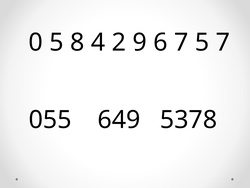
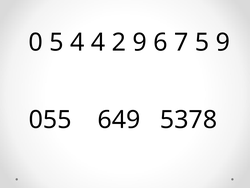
5 8: 8 -> 4 (77, 42)
5 7: 7 -> 9 (223, 42)
